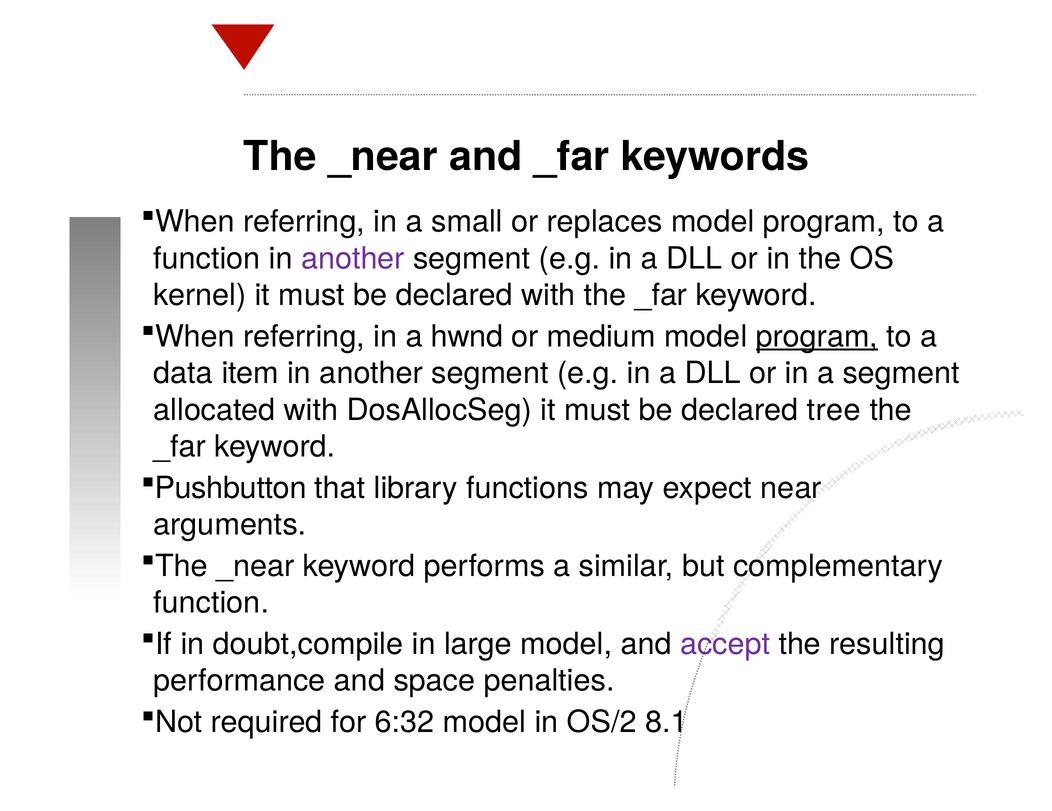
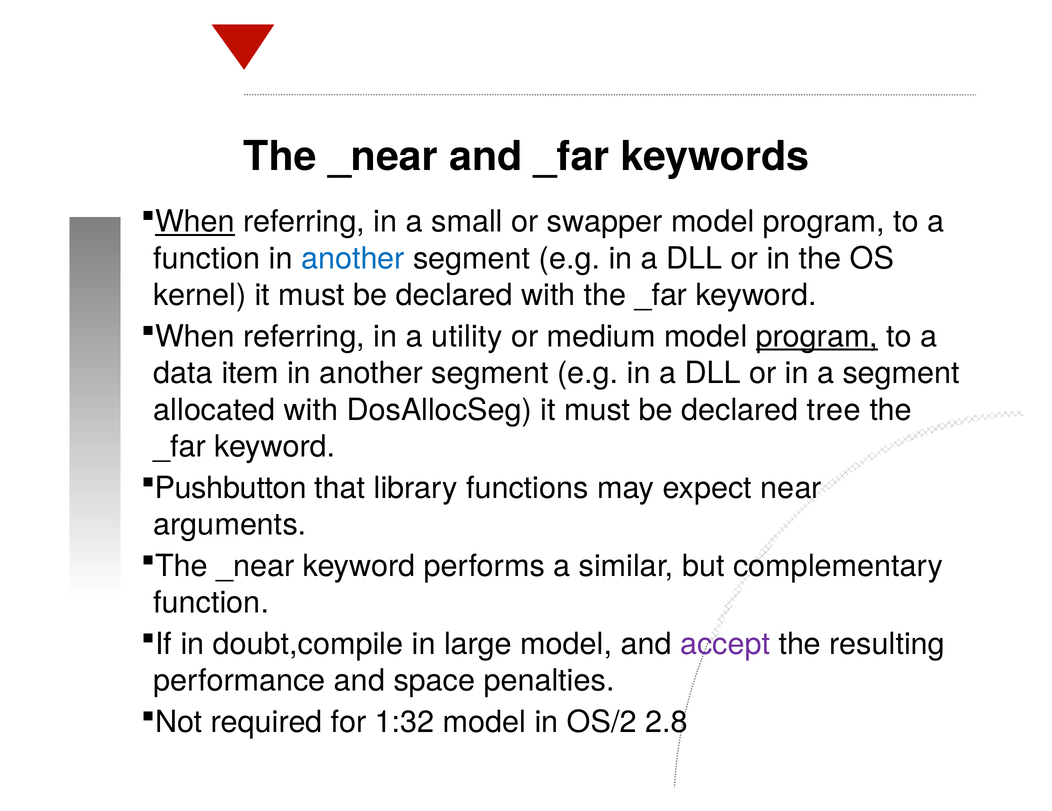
When underline: none -> present (195, 222)
replaces: replaces -> swapper (605, 222)
another colour: purple -> blue (353, 258)
hwnd: hwnd -> utility (467, 336)
6:32: 6:32 -> 1:32 (405, 722)
8.1: 8.1 -> 2.8 (666, 722)
